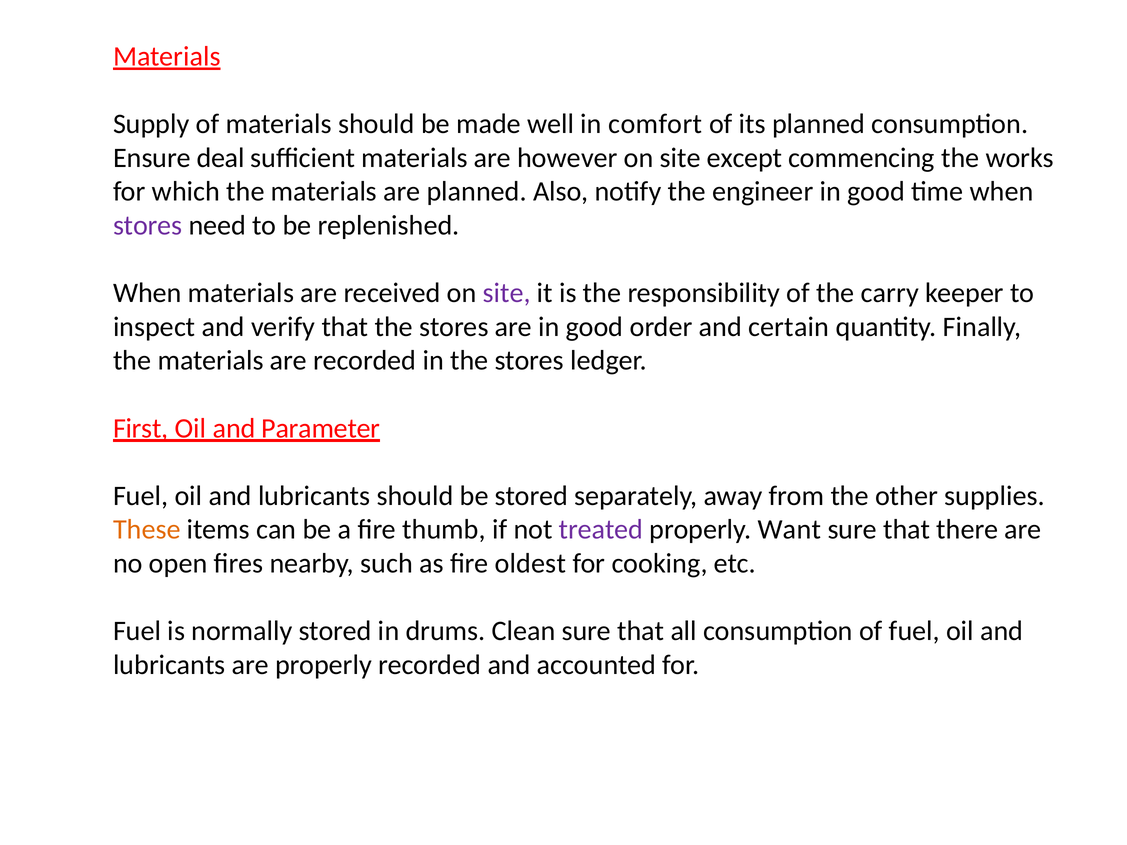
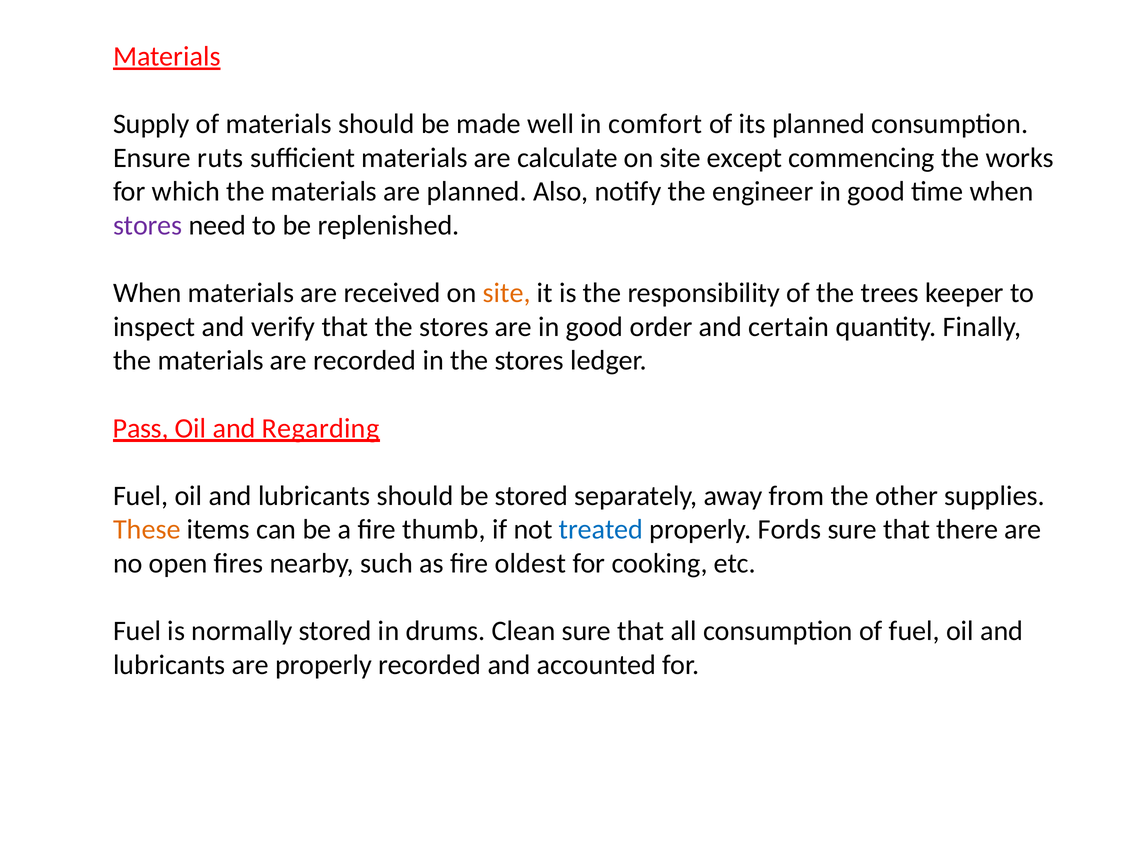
deal: deal -> ruts (220, 158)
however: however -> calculate (567, 158)
site colour: purple -> orange (507, 293)
carry: carry -> trees (890, 293)
First: First -> Pass (141, 428)
Parameter: Parameter -> Regarding (321, 428)
treated colour: purple -> blue (601, 530)
Want: Want -> Fords (789, 530)
